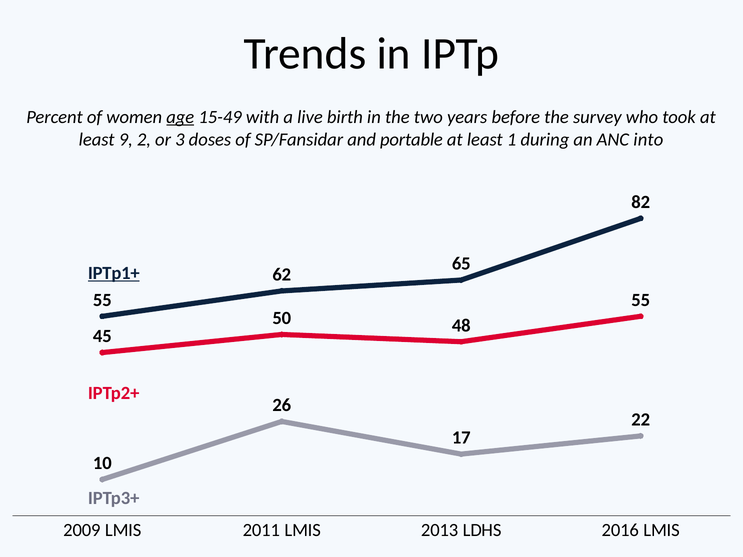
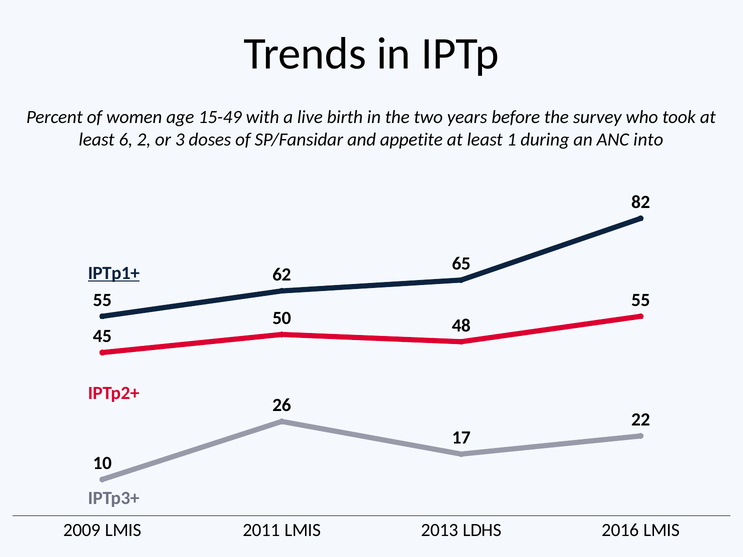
age underline: present -> none (180, 117)
9: 9 -> 6 (126, 139)
portable: portable -> appetite (411, 139)
